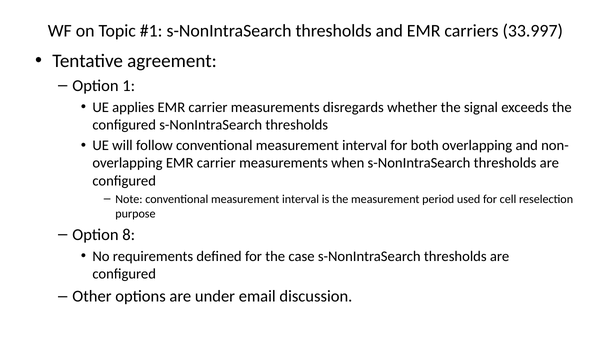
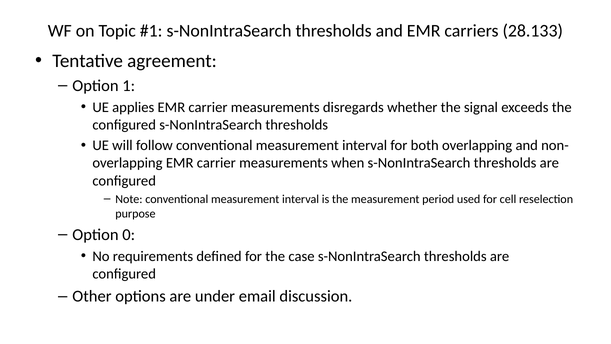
33.997: 33.997 -> 28.133 (533, 31)
8: 8 -> 0 (129, 235)
